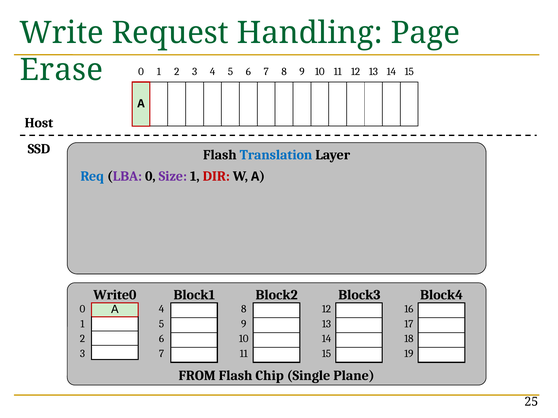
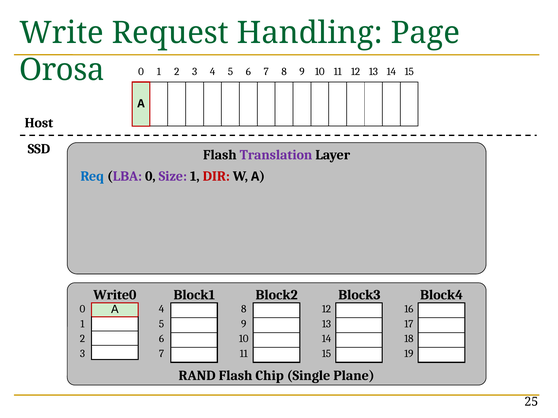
Erase: Erase -> Orosa (62, 70)
Translation colour: blue -> purple (276, 155)
FROM: FROM -> RAND (197, 376)
